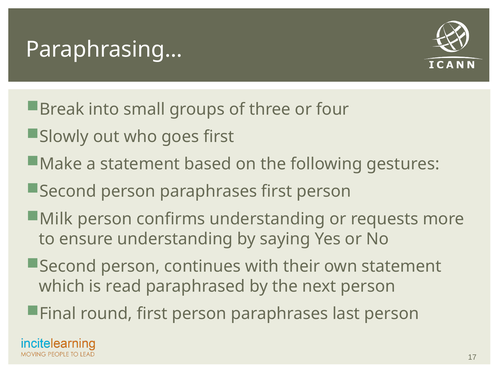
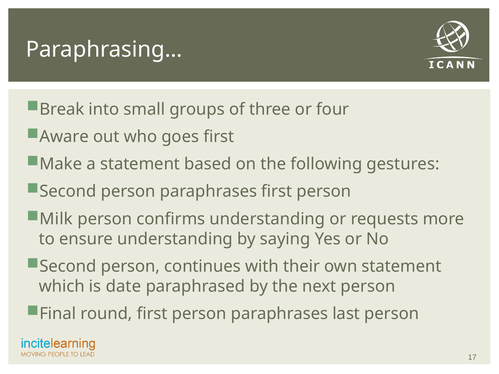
Slowly: Slowly -> Aware (64, 137)
read: read -> date (123, 286)
